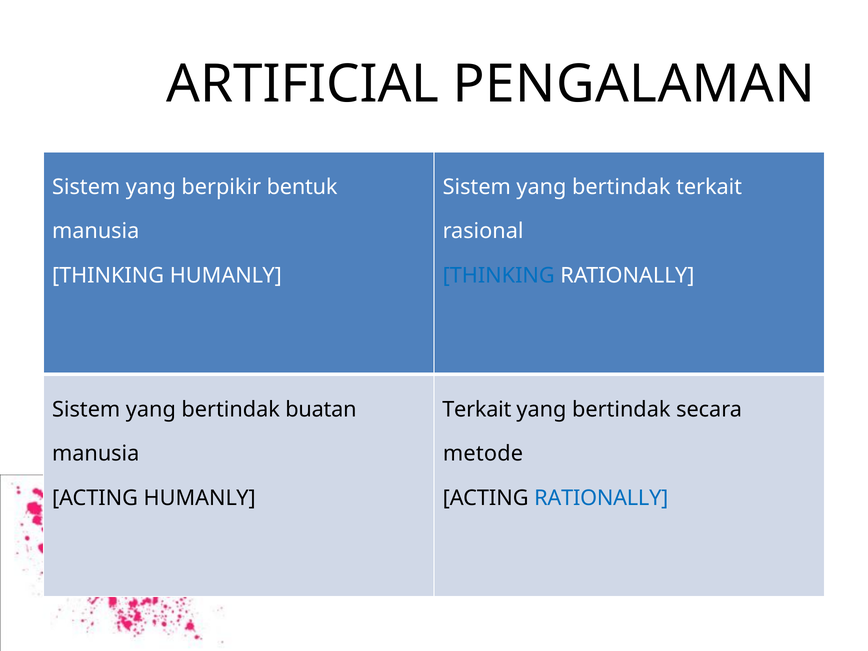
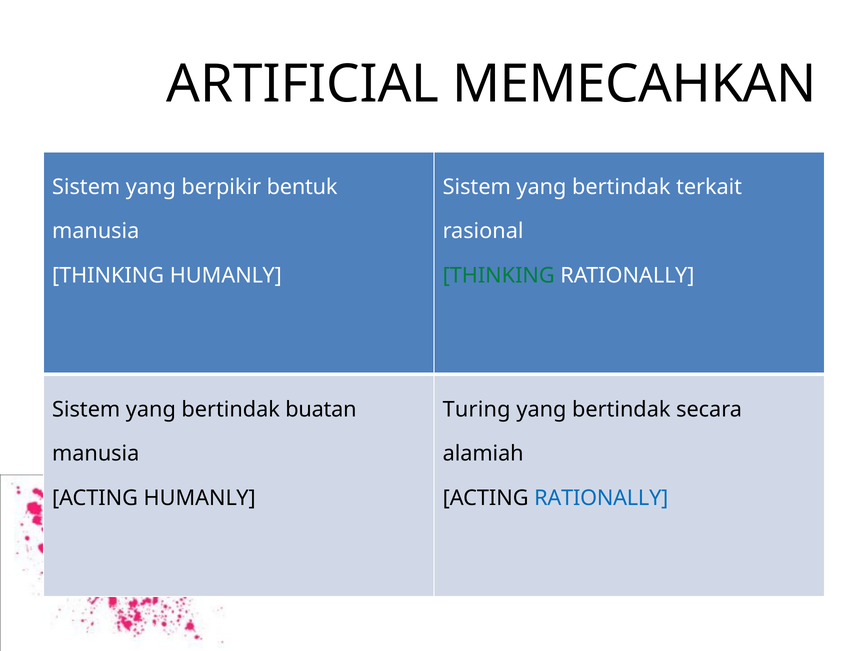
PENGALAMAN: PENGALAMAN -> MEMECAHKAN (634, 84)
THINKING colour: blue -> green (499, 276)
Terkait: Terkait -> Turing (477, 409)
metode: metode -> alamiah (483, 454)
